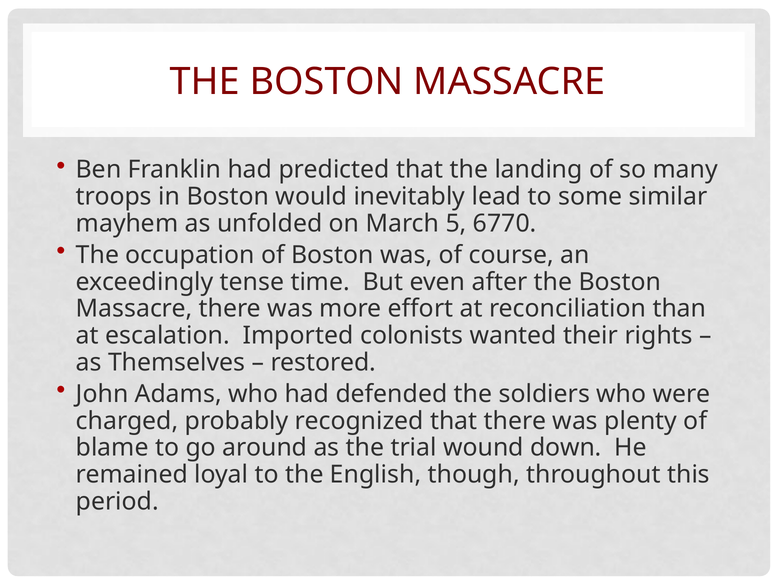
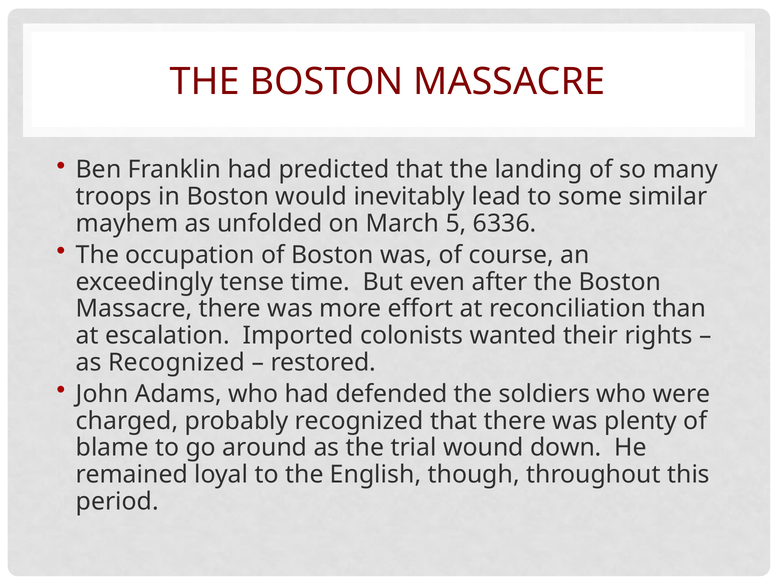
6770: 6770 -> 6336 (505, 223)
as Themselves: Themselves -> Recognized (177, 362)
